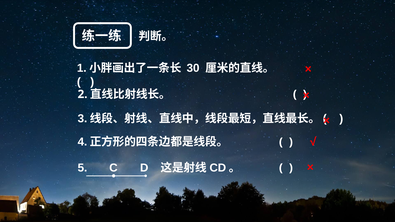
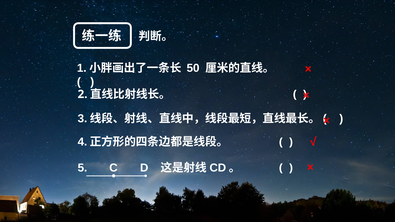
30: 30 -> 50 (193, 68)
